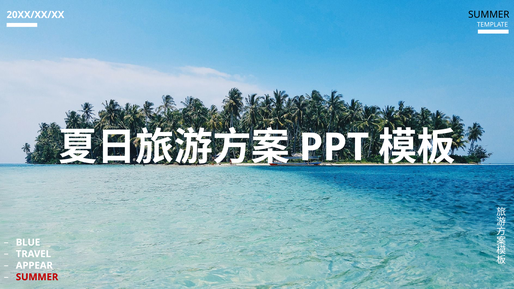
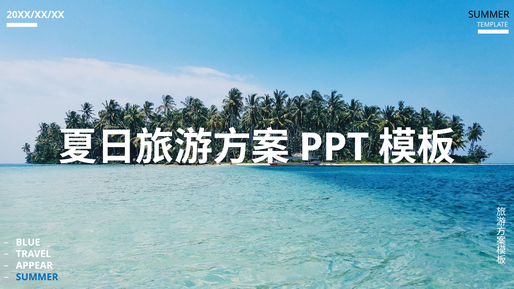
SUMMER colour: red -> blue (37, 277)
